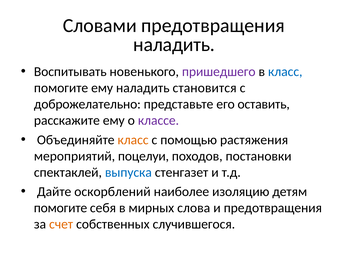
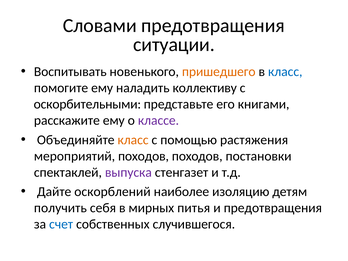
наладить: наладить -> ситуации (174, 45)
пришедшего colour: purple -> orange (219, 72)
становится: становится -> коллективу (205, 88)
доброжелательно: доброжелательно -> оскорбительными (87, 104)
оставить: оставить -> книгами (264, 104)
мероприятий поцелуи: поцелуи -> походов (143, 156)
выпуска colour: blue -> purple (128, 172)
помогите: помогите -> получить (60, 208)
слова: слова -> питья (194, 208)
счет colour: orange -> blue (61, 224)
